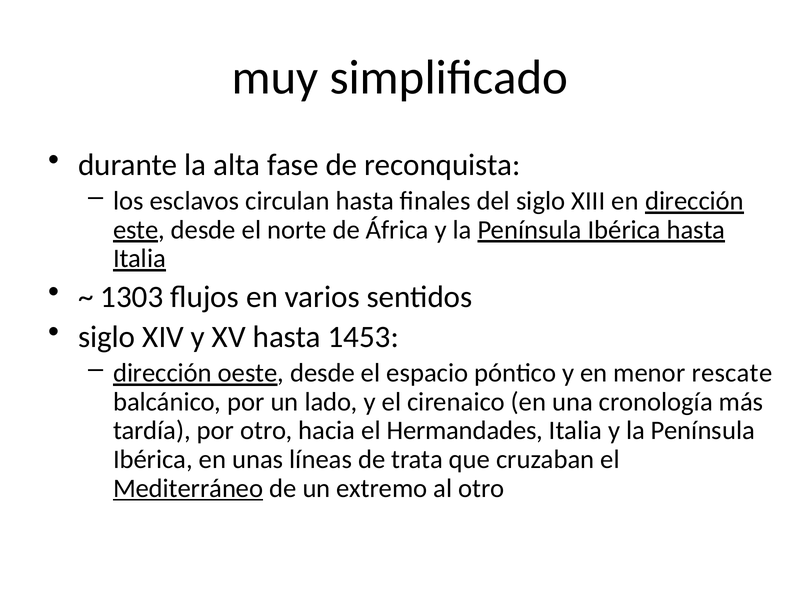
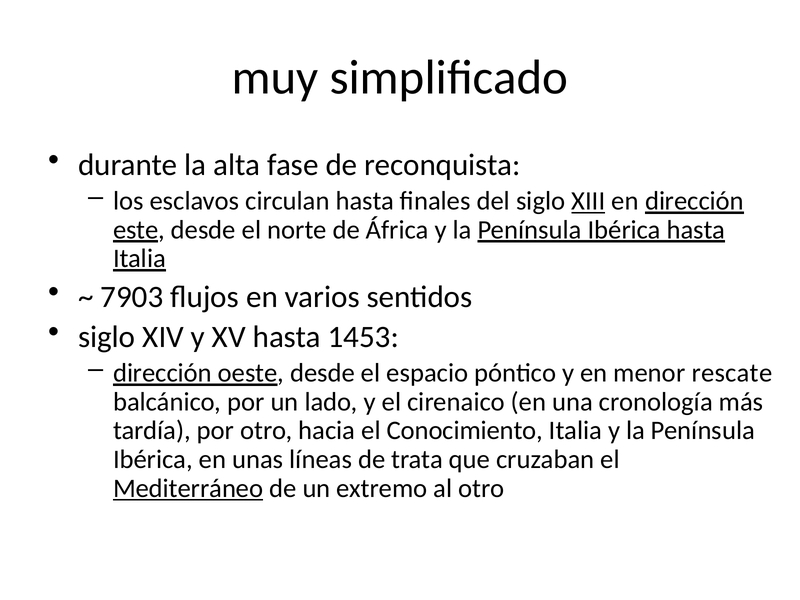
XIII underline: none -> present (588, 201)
1303: 1303 -> 7903 (132, 297)
Hermandades: Hermandades -> Conocimiento (465, 431)
